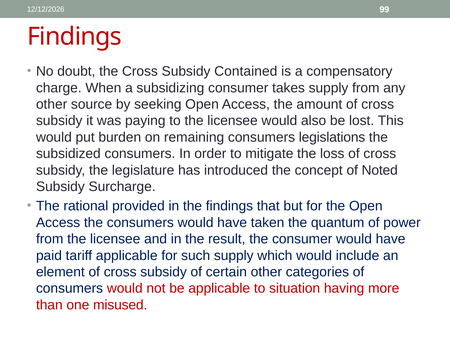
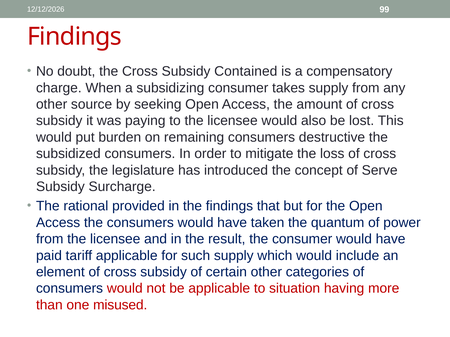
legislations: legislations -> destructive (332, 137)
Noted: Noted -> Serve (380, 170)
